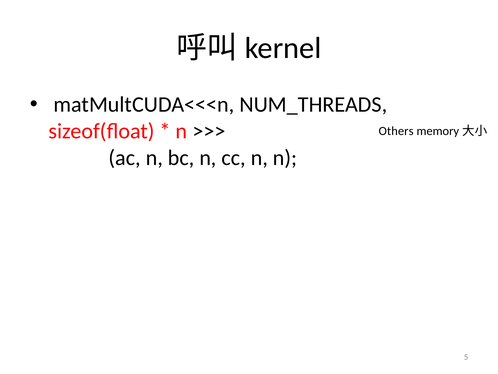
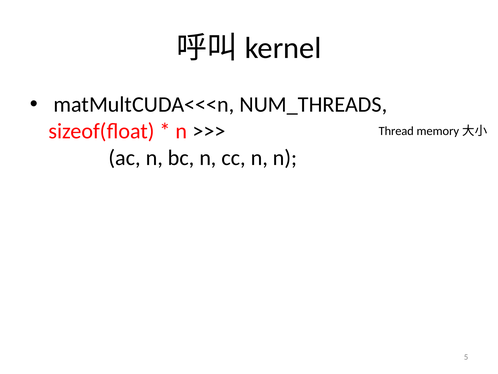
Others: Others -> Thread (396, 131)
